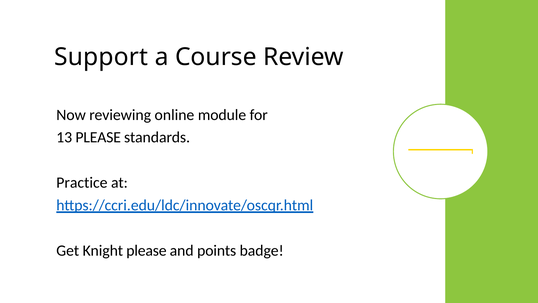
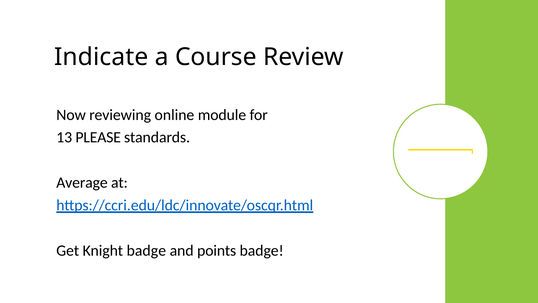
Support: Support -> Indicate (101, 57)
Practice: Practice -> Average (82, 182)
Knight please: please -> badge (146, 250)
